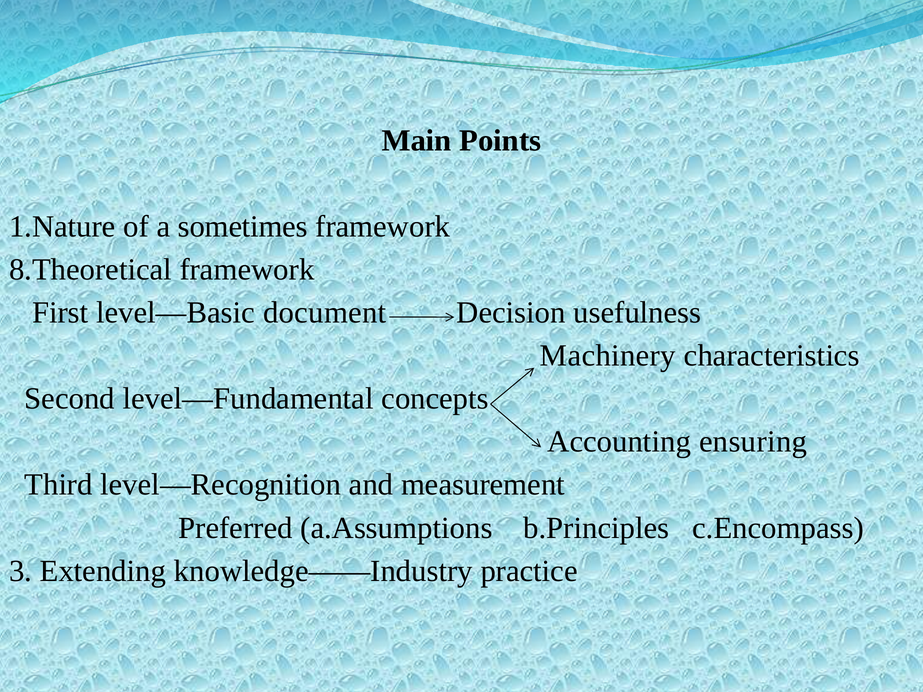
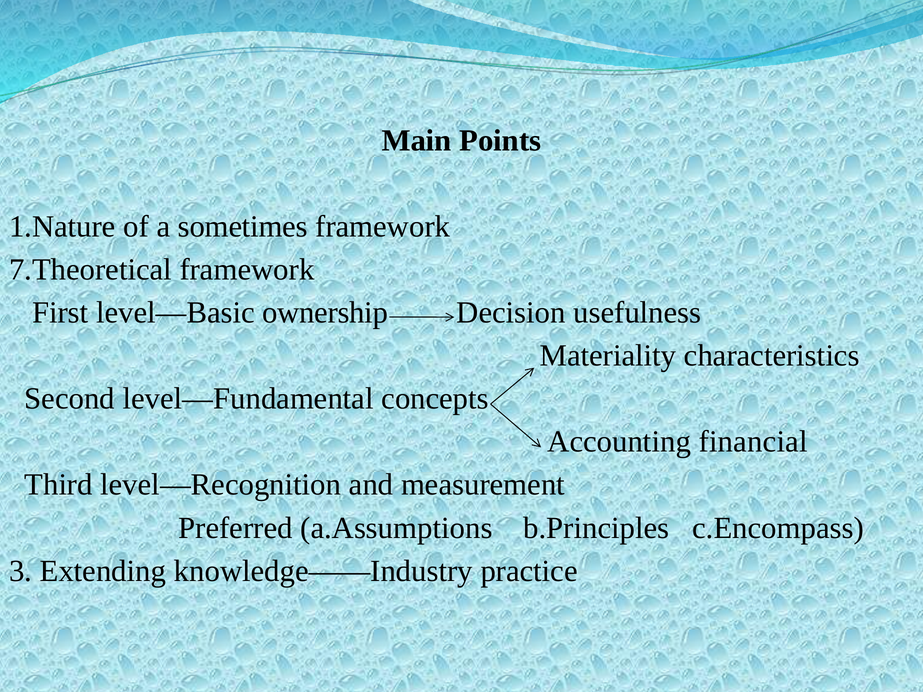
8.Theoretical: 8.Theoretical -> 7.Theoretical (90, 270)
document: document -> ownership (325, 313)
Machinery: Machinery -> Materiality (608, 356)
ensuring: ensuring -> financial (753, 442)
